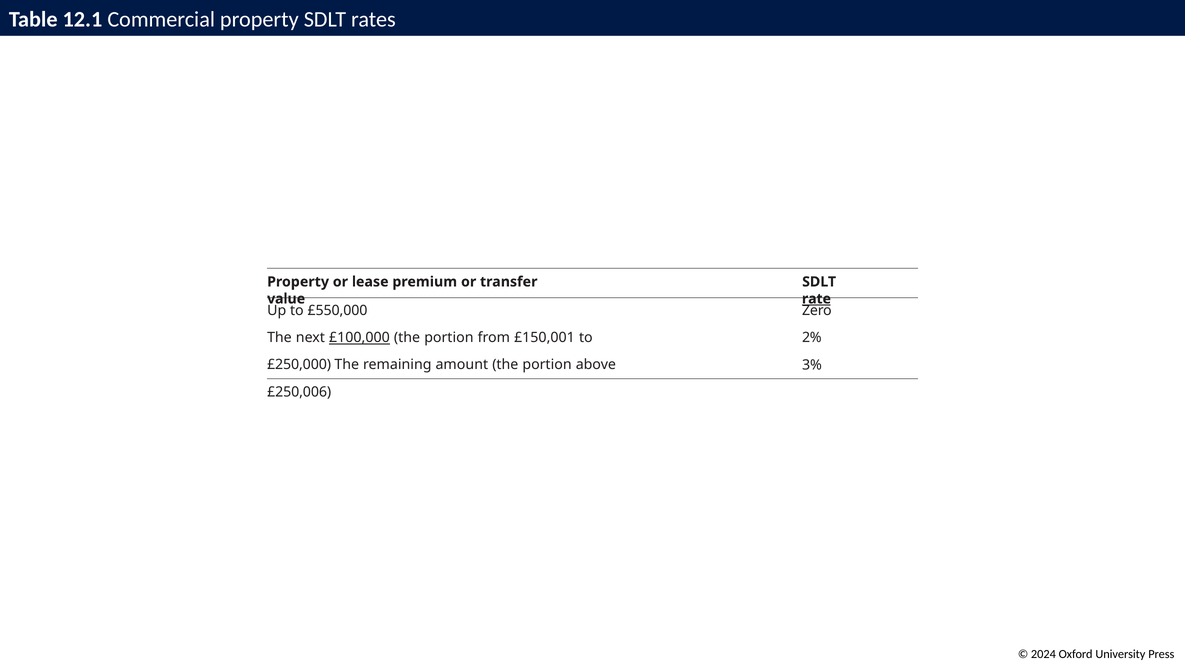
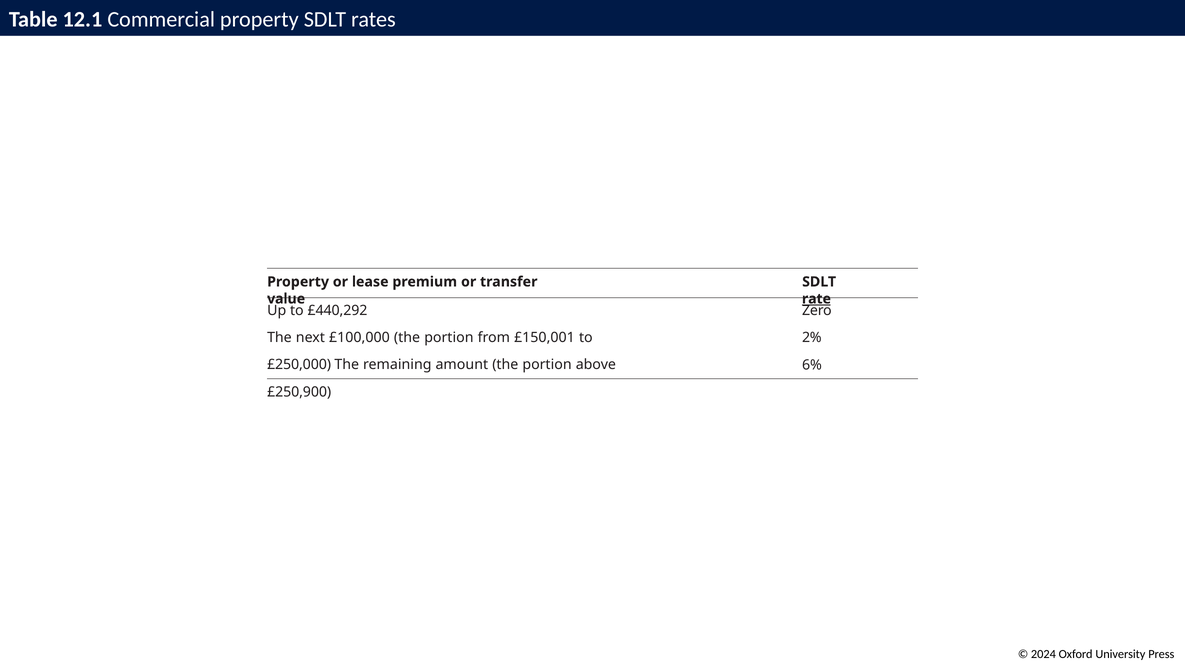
£550,000: £550,000 -> £440,292 (337, 311)
£100,000 underline: present -> none (359, 338)
3%: 3% -> 6% (812, 365)
£250,006: £250,006 -> £250,900 (299, 392)
